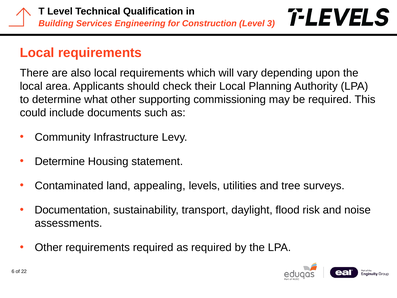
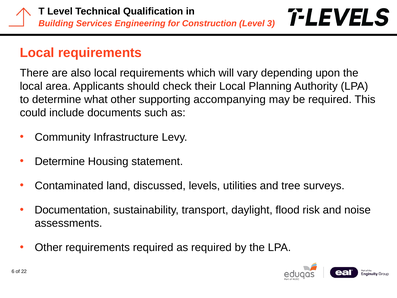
commissioning: commissioning -> accompanying (230, 100)
appealing: appealing -> discussed (160, 186)
